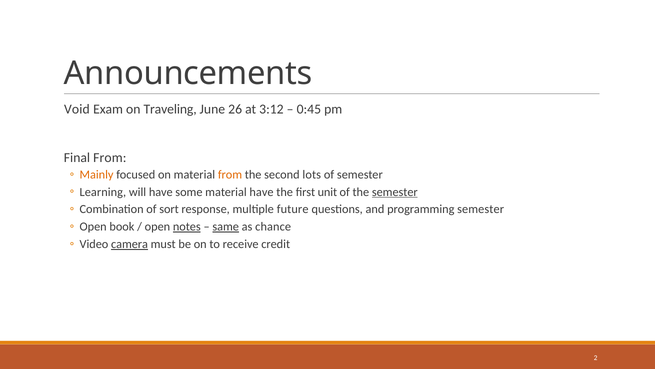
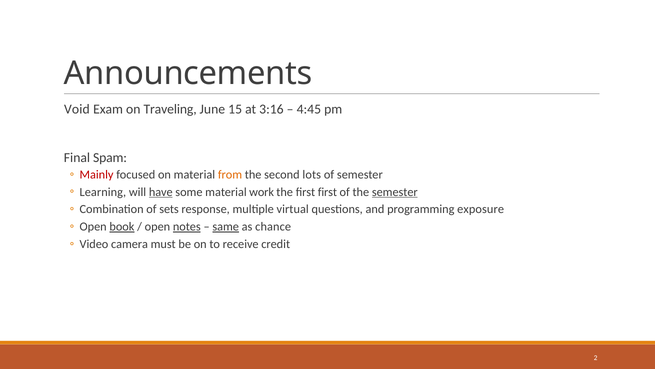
26: 26 -> 15 (235, 109)
3:12: 3:12 -> 3:16 (271, 109)
0:45: 0:45 -> 4:45 (309, 109)
Final From: From -> Spam (110, 158)
Mainly colour: orange -> red (97, 174)
have underline: none -> present (161, 192)
material have: have -> work (262, 192)
first unit: unit -> first (327, 192)
sort: sort -> sets (169, 209)
future: future -> virtual (293, 209)
programming semester: semester -> exposure (481, 209)
book underline: none -> present (122, 226)
camera underline: present -> none (130, 244)
